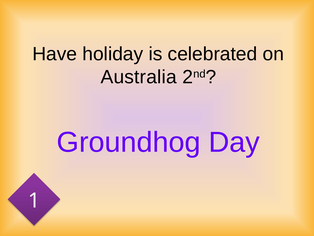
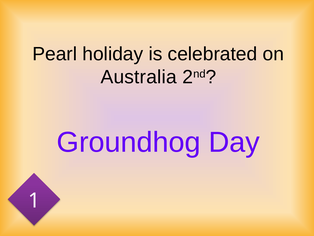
Have: Have -> Pearl (55, 54)
